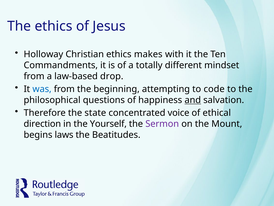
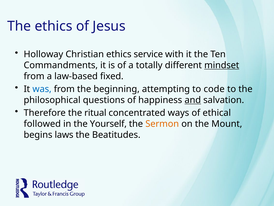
makes: makes -> service (148, 54)
mindset underline: none -> present (222, 65)
drop: drop -> fixed (112, 76)
state: state -> ritual (95, 113)
voice: voice -> ways (178, 113)
direction: direction -> followed (42, 124)
Sermon colour: purple -> orange (162, 124)
